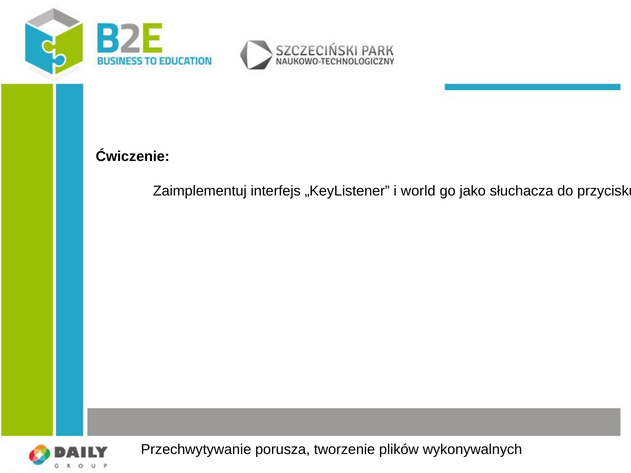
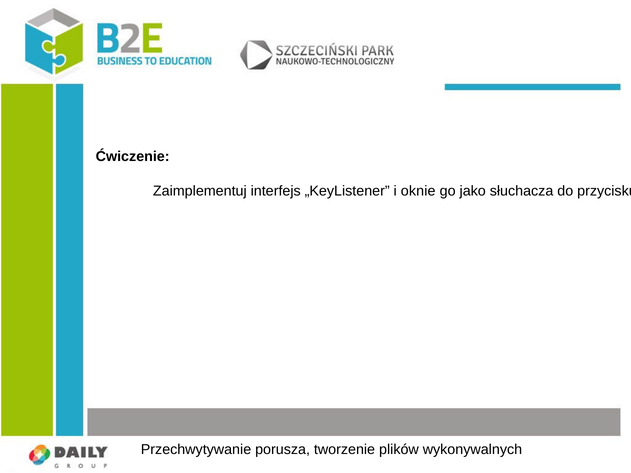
world: world -> oknie (418, 191)
